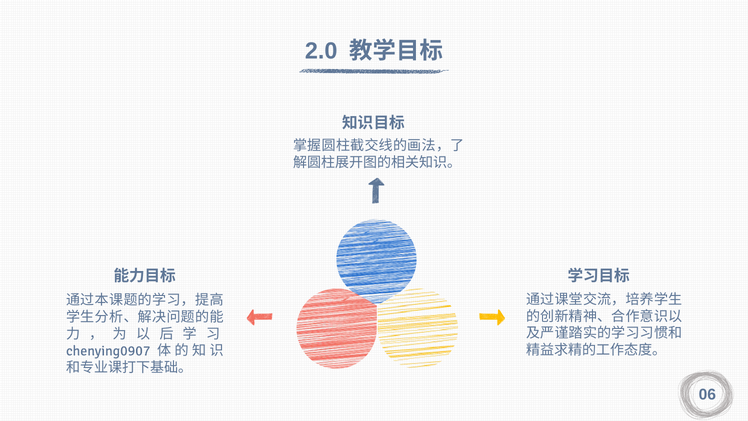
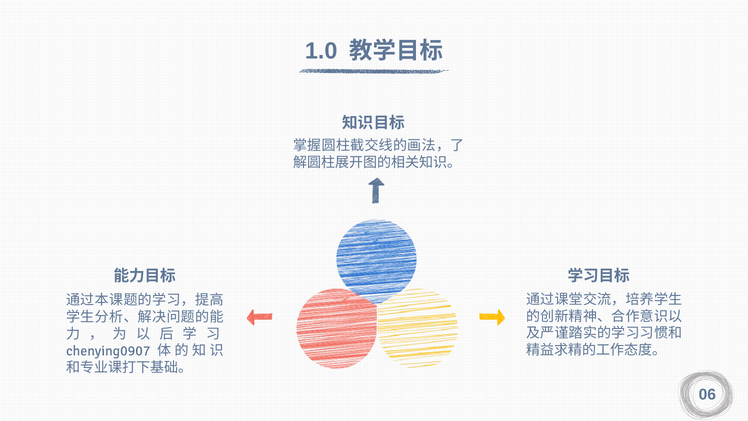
2.0: 2.0 -> 1.0 (321, 51)
